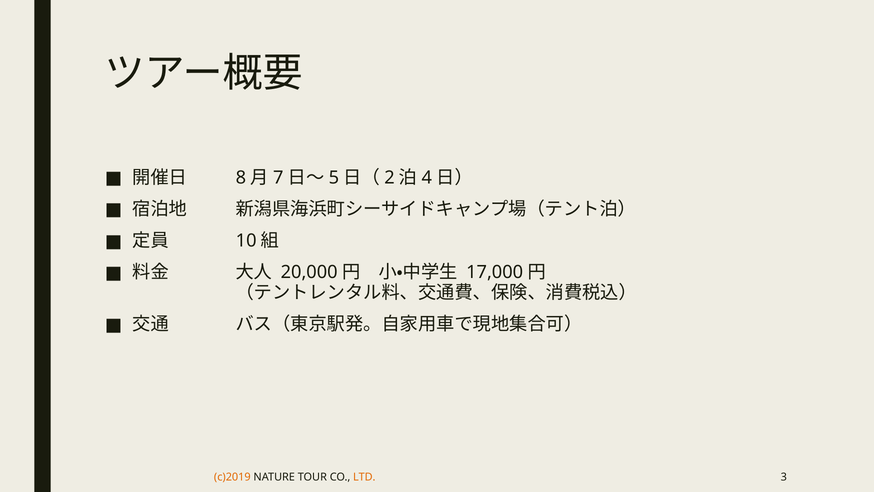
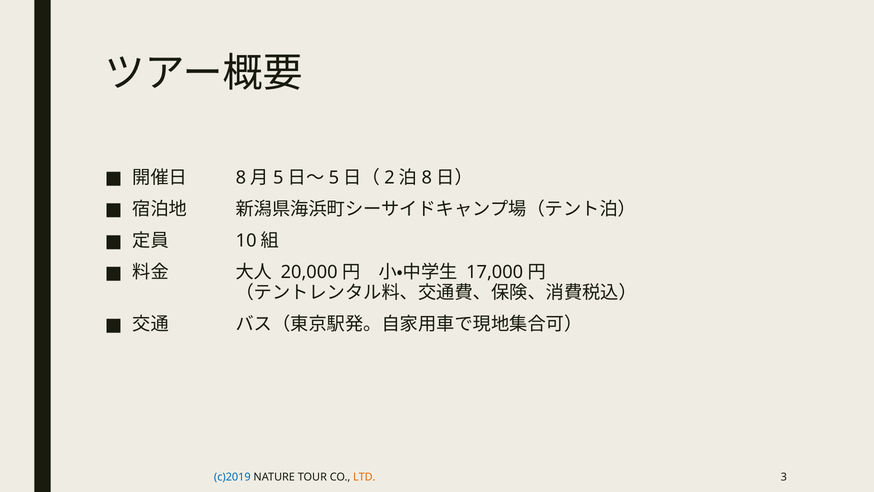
7: 7 -> 5 (278, 178)
4: 4 -> 8 (427, 178)
c)2019 colour: orange -> blue (232, 477)
